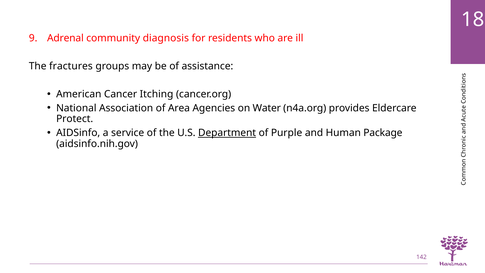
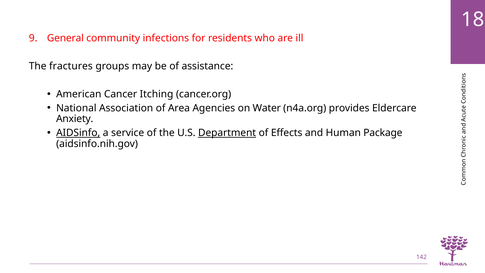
Adrenal: Adrenal -> General (65, 38)
diagnosis: diagnosis -> infections (166, 38)
Protect: Protect -> Anxiety (75, 119)
AIDSinfo underline: none -> present (78, 133)
Purple: Purple -> Effects (287, 133)
